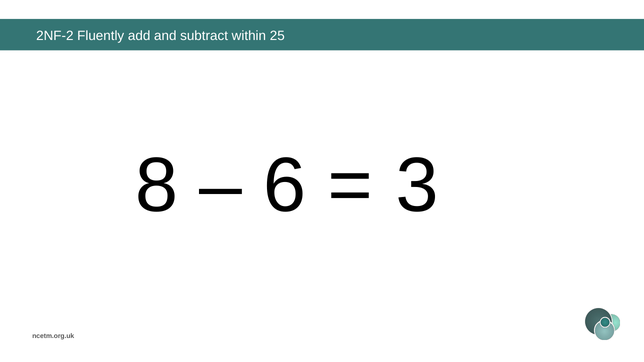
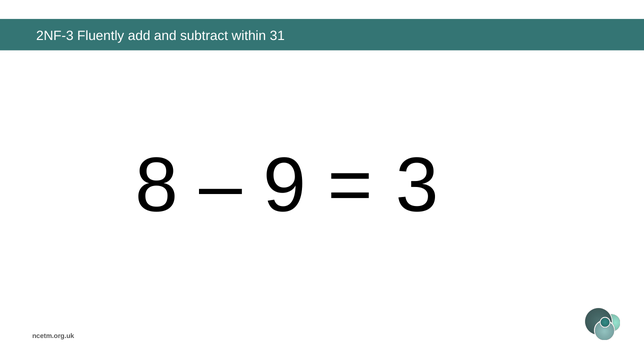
2NF-2: 2NF-2 -> 2NF-3 (55, 36)
25: 25 -> 31 (277, 36)
6: 6 -> 9 (285, 186)
